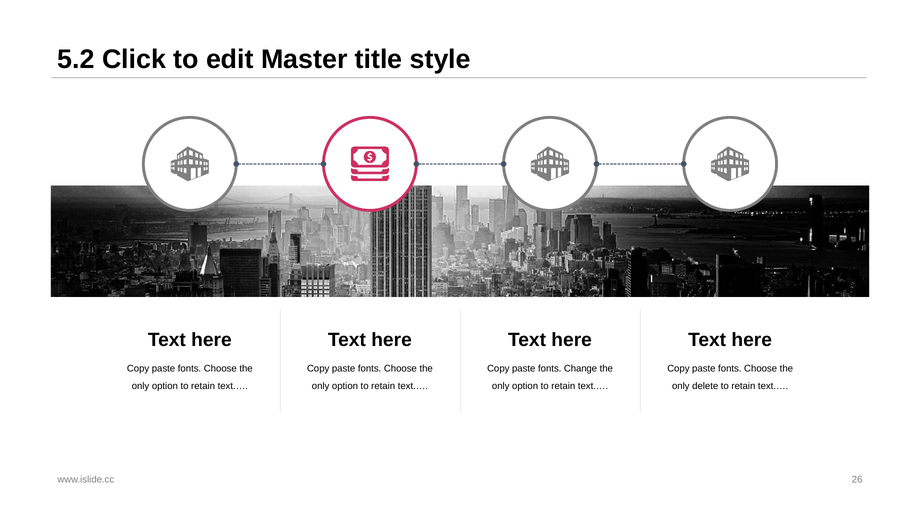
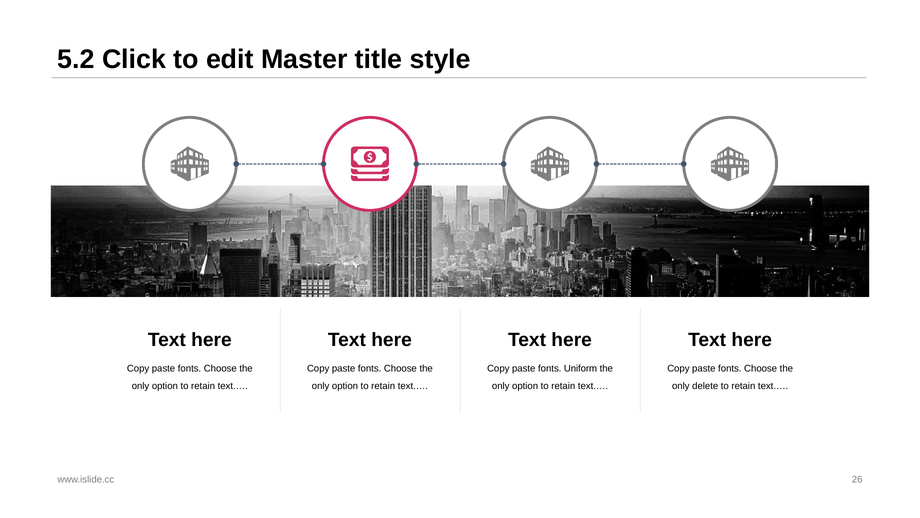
Change: Change -> Uniform (581, 368)
